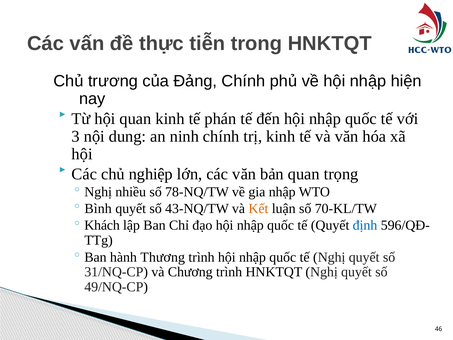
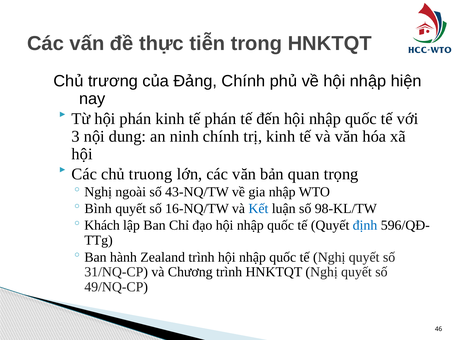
hội quan: quan -> phán (135, 119)
nghiệp: nghiệp -> truong (151, 174)
nhiều: nhiều -> ngoài (131, 192)
78-NQ/TW: 78-NQ/TW -> 43-NQ/TW (197, 192)
43-NQ/TW: 43-NQ/TW -> 16-NQ/TW (197, 208)
Kết colour: orange -> blue (258, 208)
70-KL/TW: 70-KL/TW -> 98-KL/TW (346, 208)
Thương: Thương -> Zealand (163, 257)
